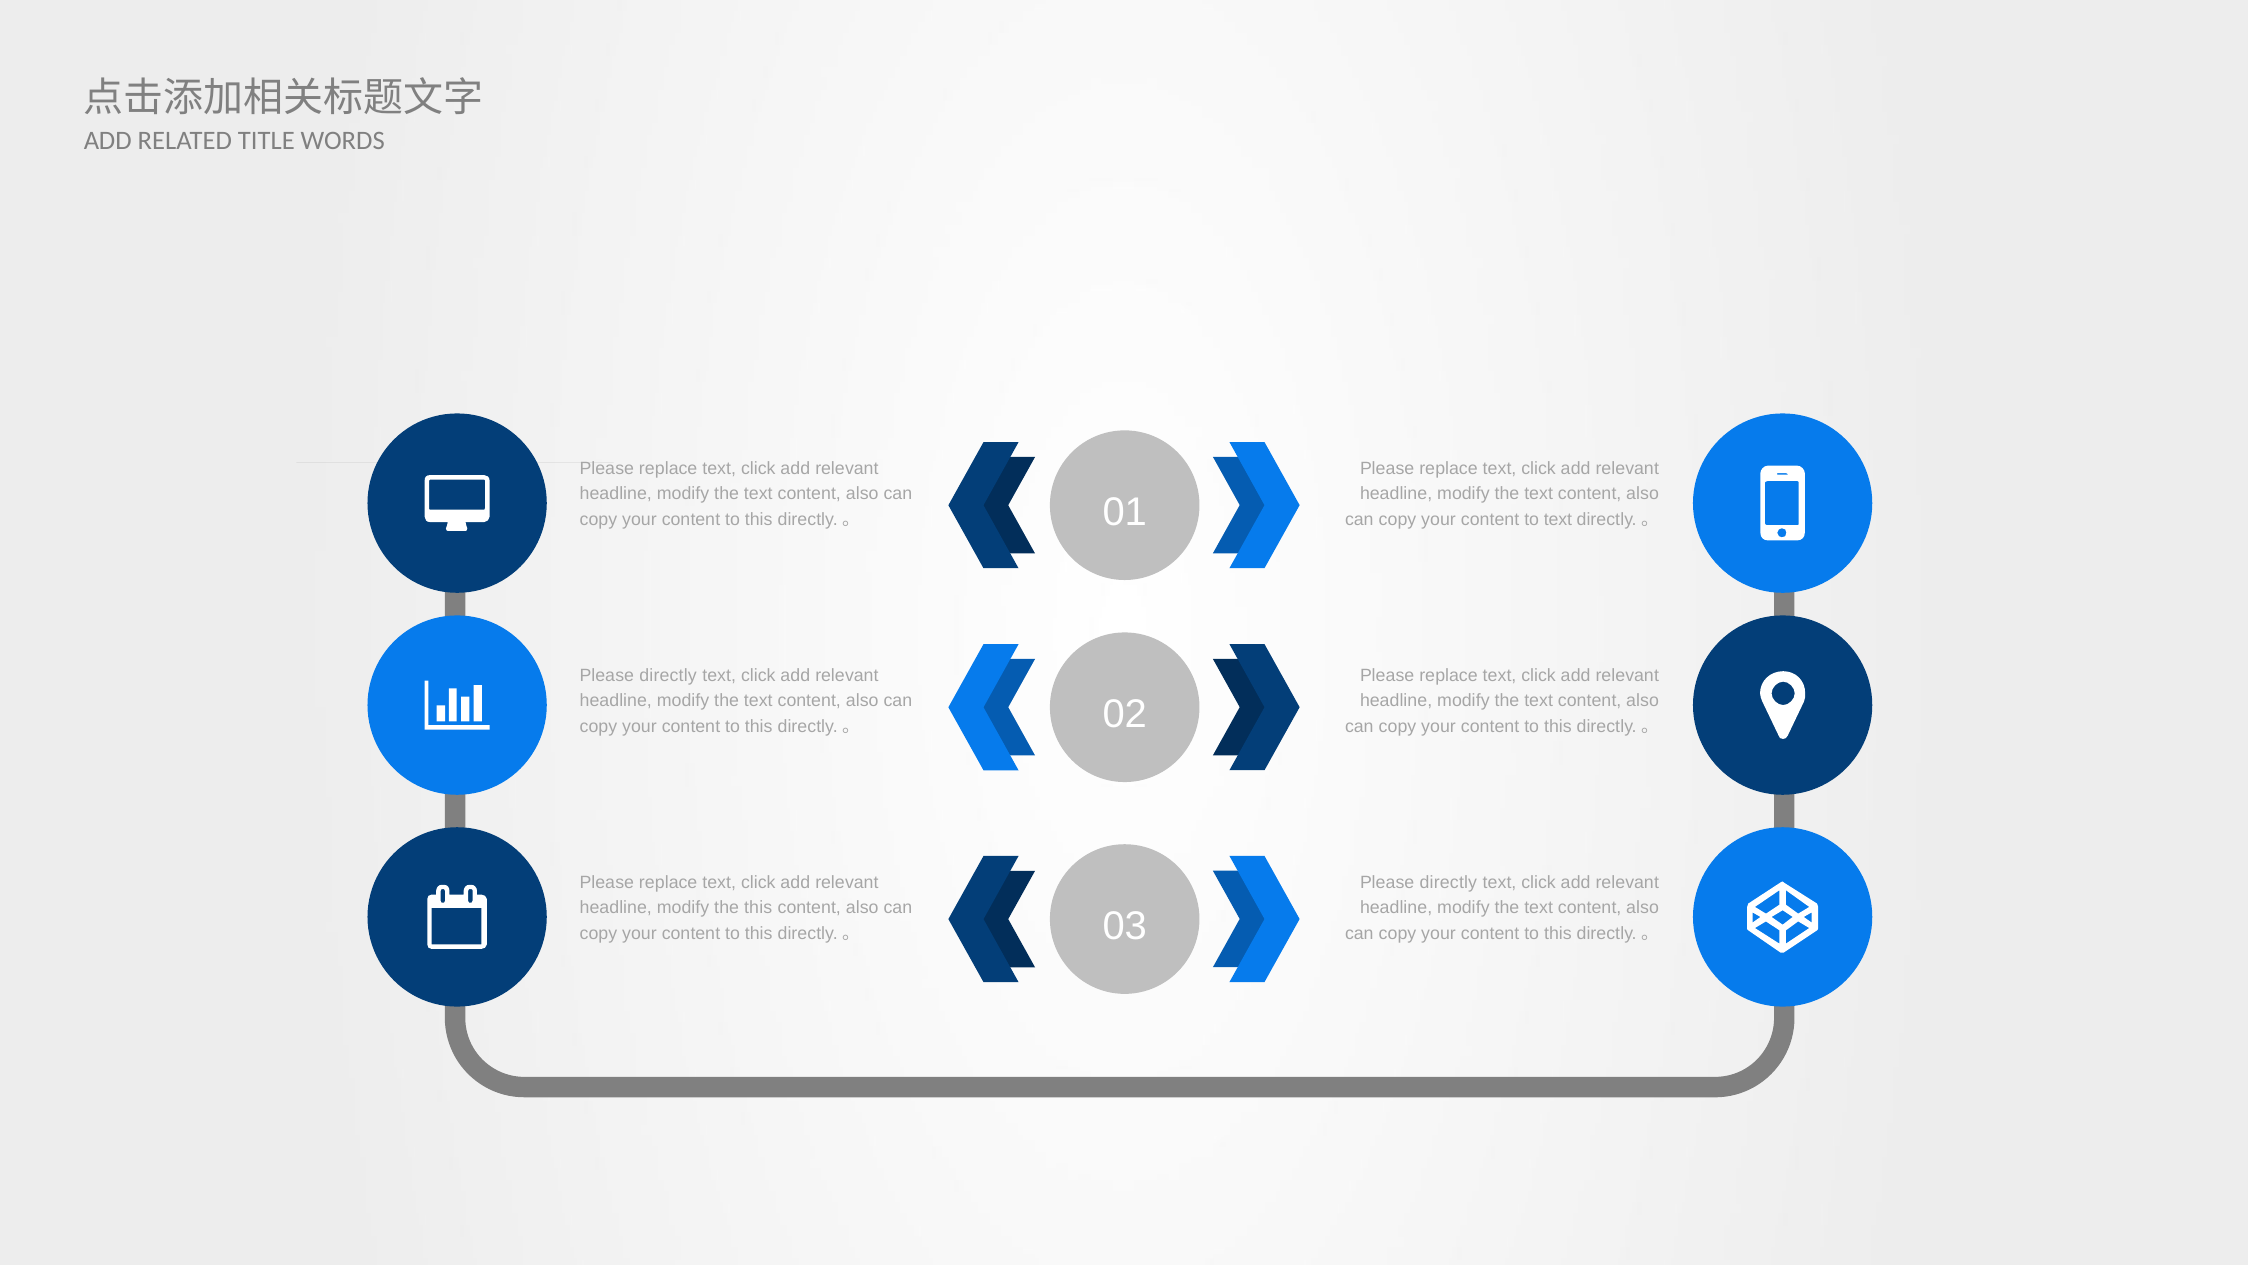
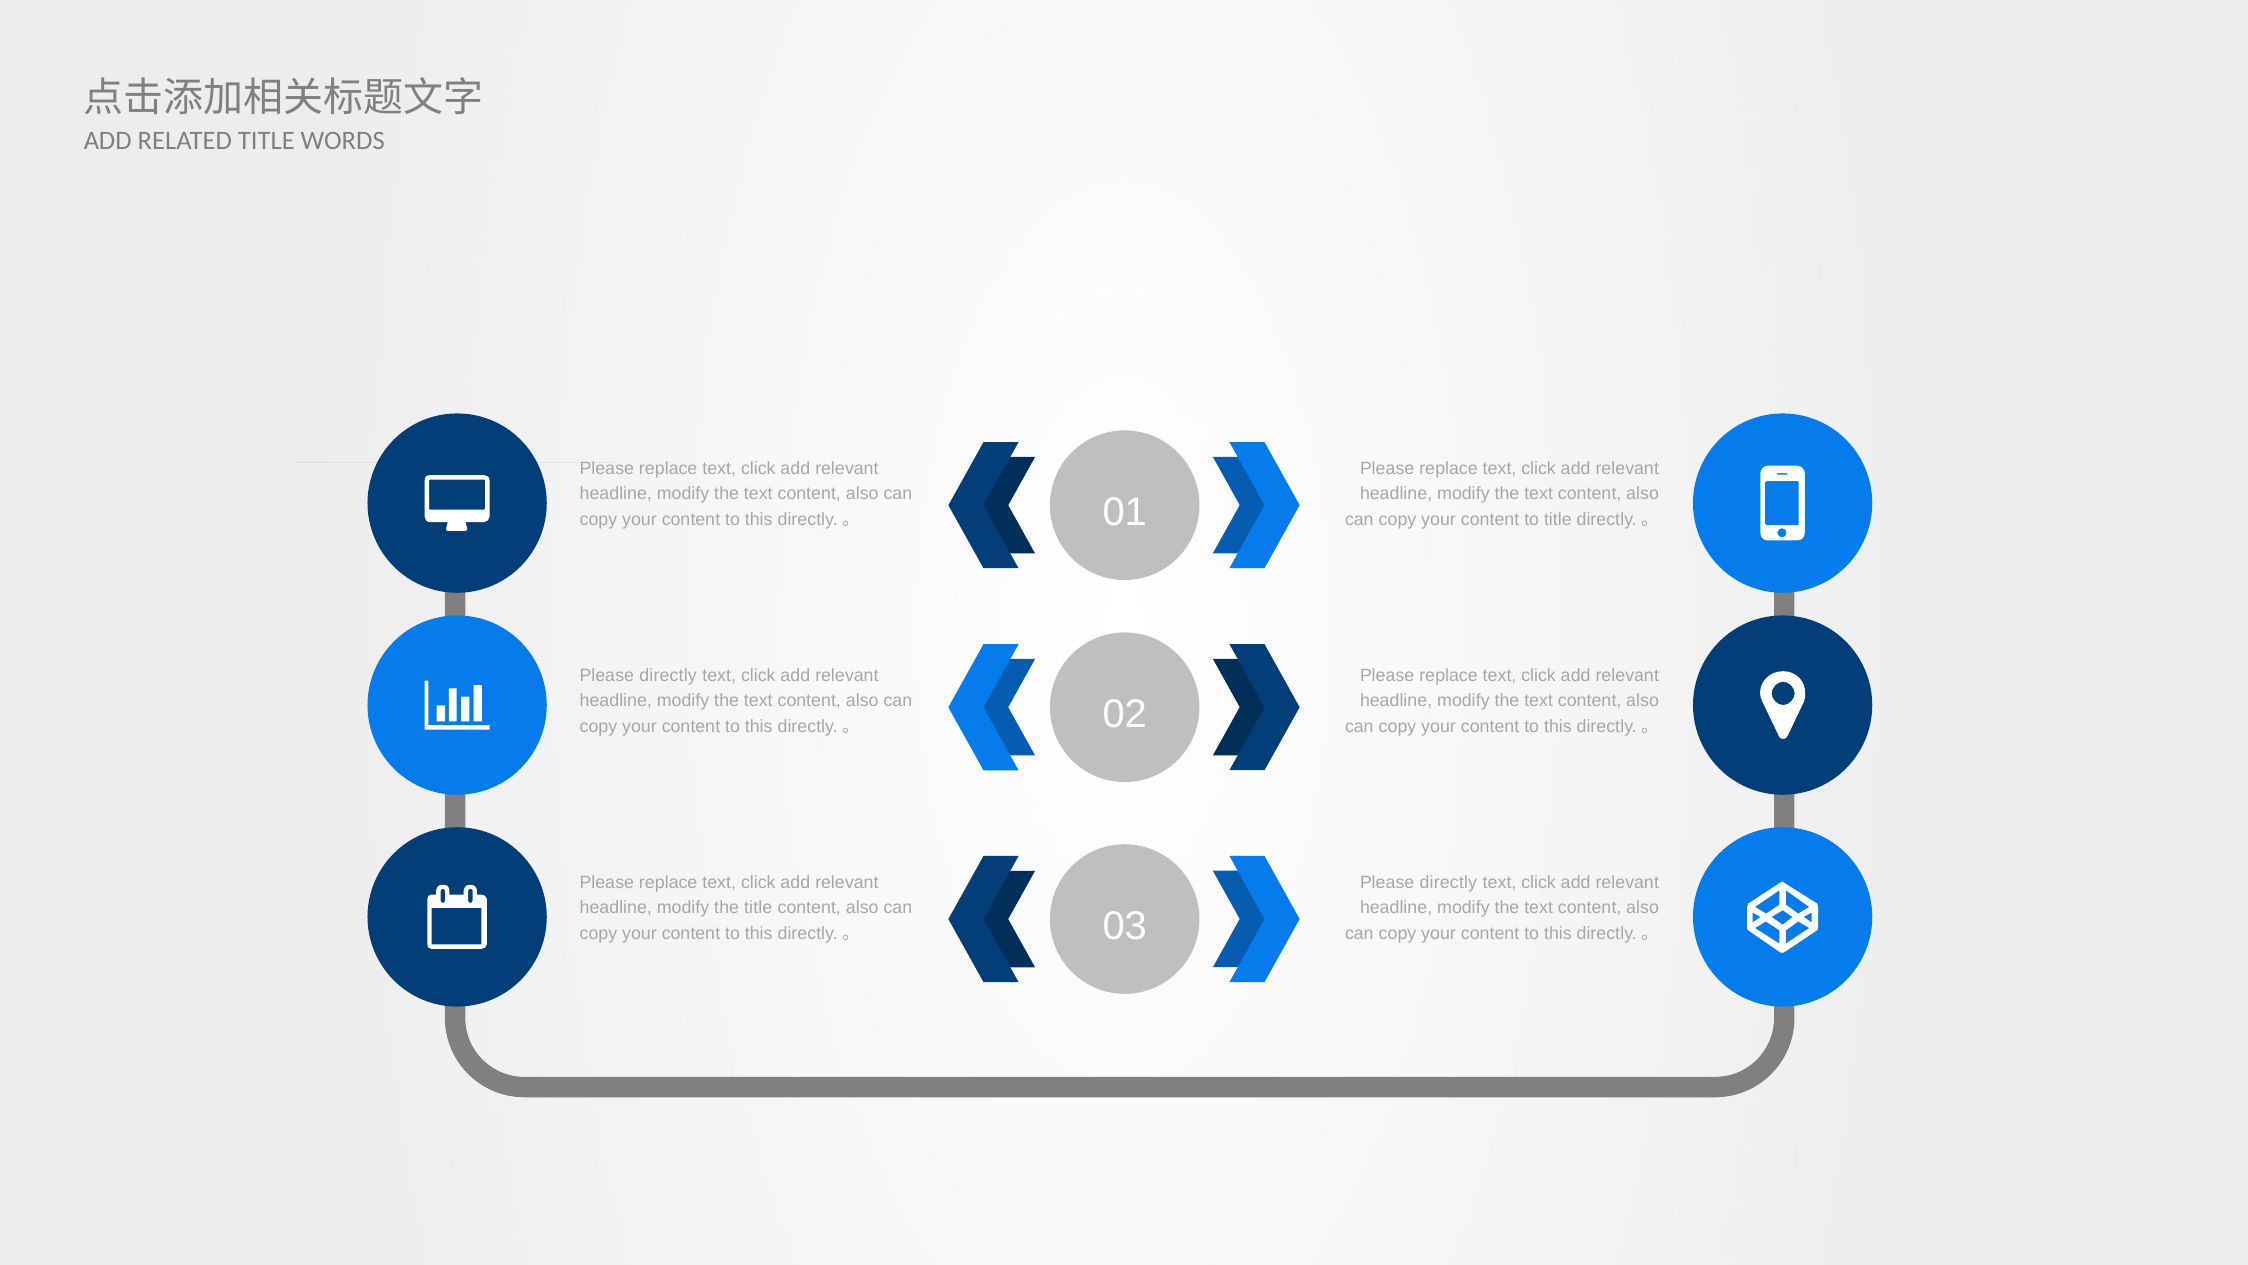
to text: text -> title (1558, 519)
the this: this -> title (758, 907)
